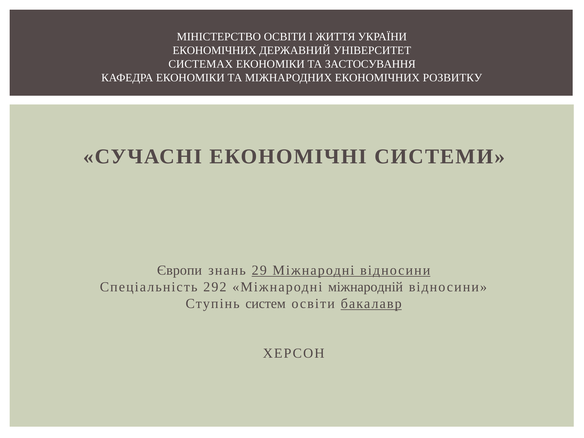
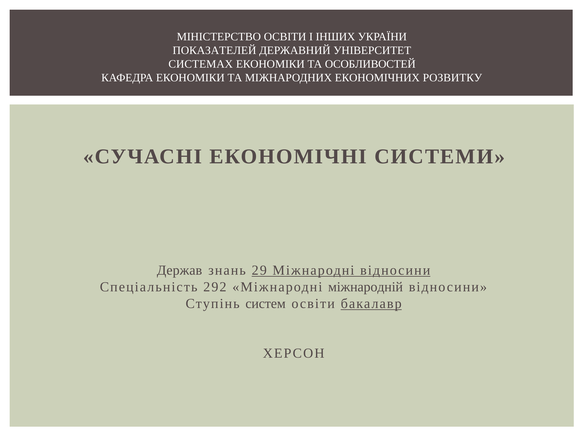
ЖИТТЯ: ЖИТТЯ -> ІНШИХ (335, 37)
ЕКОНОМІЧНИХ: ЕКОНОМІЧНИХ -> ПОКАЗАТЕЛЕЙ (214, 50)
ЗАСТОСУВАННЯ: ЗАСТОСУВАННЯ -> ОСОБЛИВОСТЕЙ (370, 64)
Європи: Європи -> Держав (179, 270)
